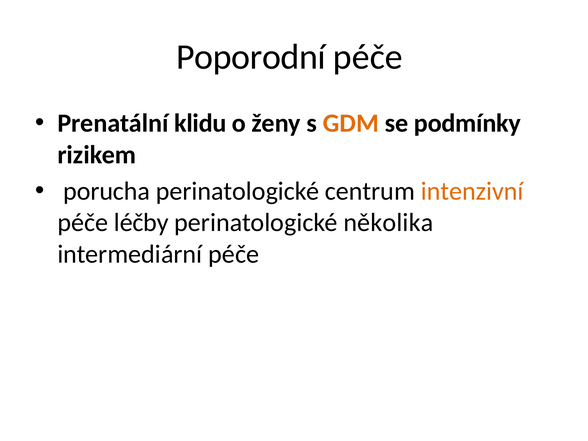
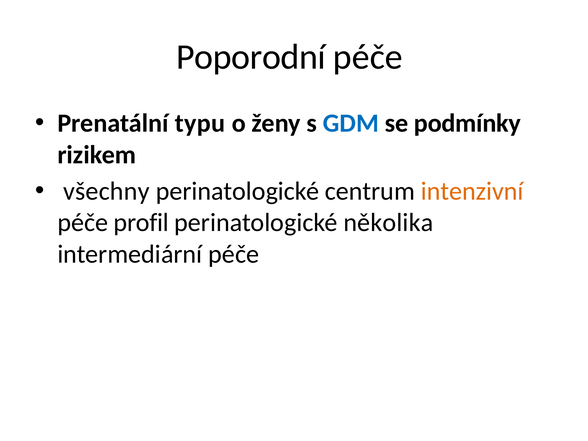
klidu: klidu -> typu (200, 123)
GDM colour: orange -> blue (351, 123)
porucha: porucha -> všechny (106, 191)
léčby: léčby -> profil (141, 223)
